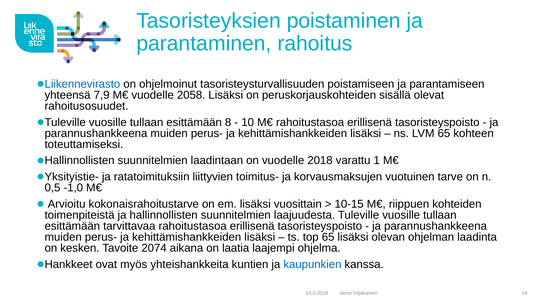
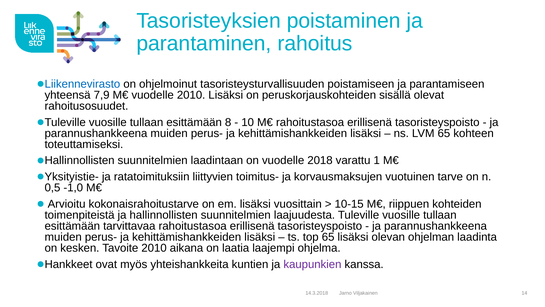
vuodelle 2058: 2058 -> 2010 (191, 95)
Tavoite 2074: 2074 -> 2010 (154, 248)
kaupunkien colour: blue -> purple (312, 264)
